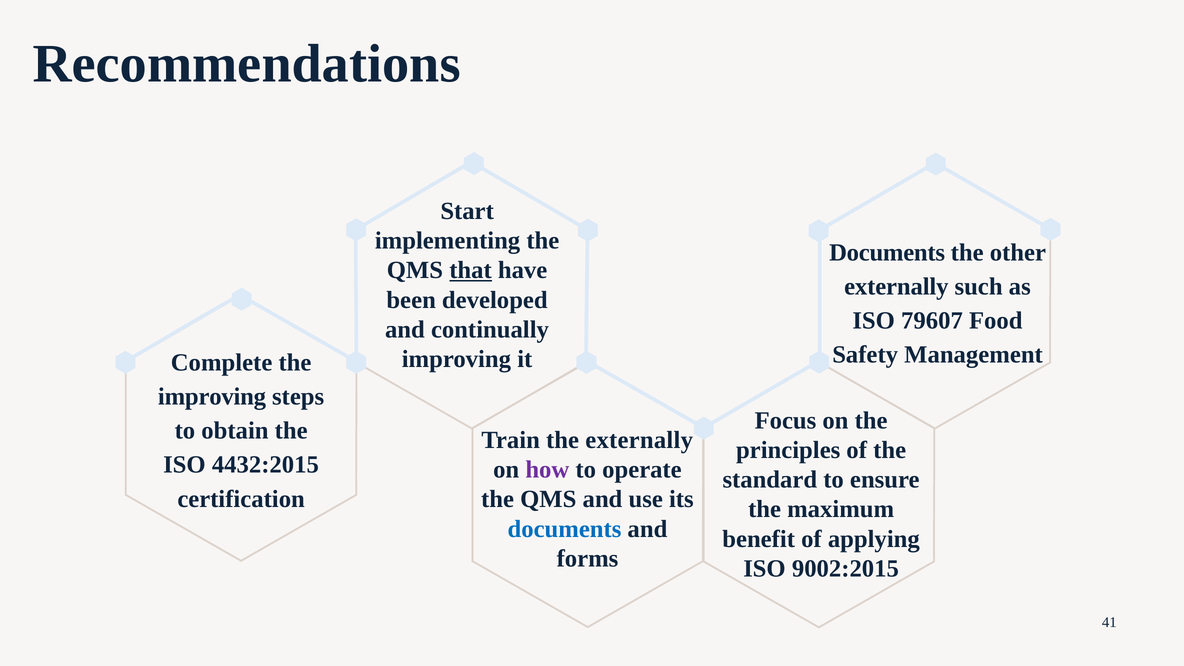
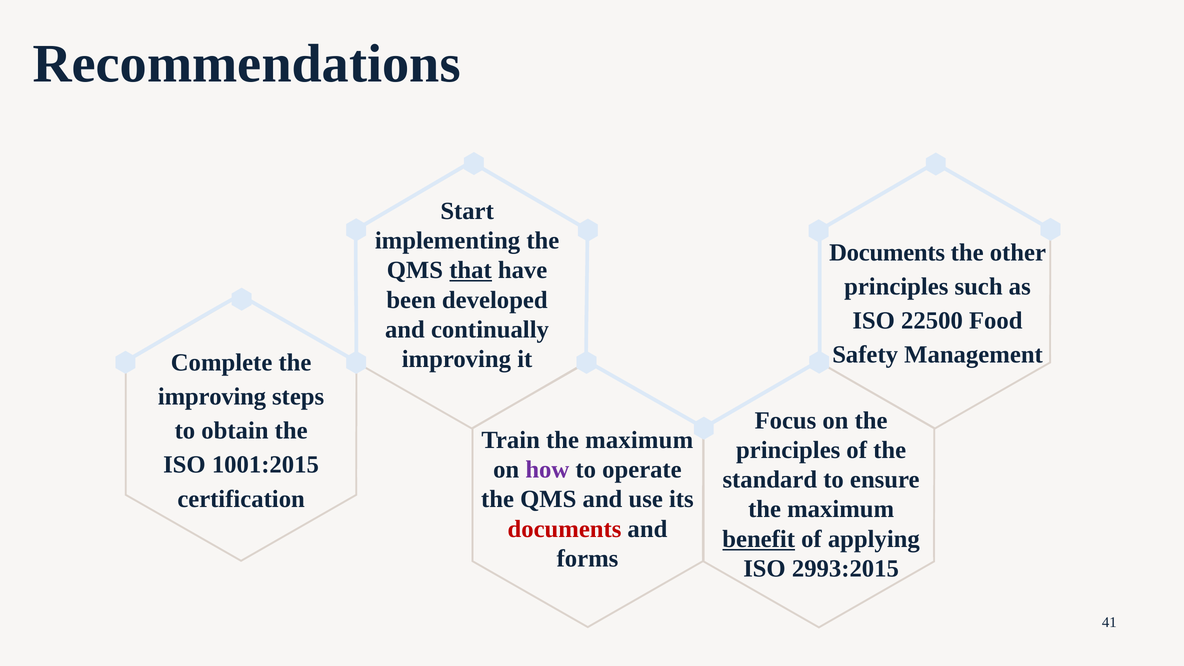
externally: externally -> principles (896, 287)
79607: 79607 -> 22500 (932, 321)
Train the externally: externally -> maximum (639, 440)
4432:2015: 4432:2015 -> 1001:2015 (265, 465)
documents colour: blue -> red (564, 529)
benefit underline: none -> present (759, 539)
9002:2015: 9002:2015 -> 2993:2015 (845, 569)
